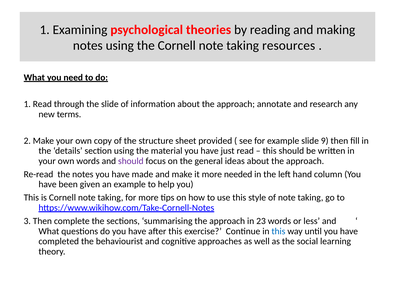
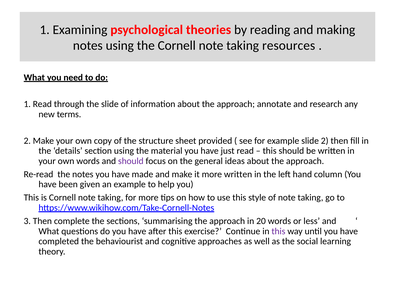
slide 9: 9 -> 2 (325, 140)
more needed: needed -> written (238, 174)
23: 23 -> 20 (261, 221)
this colour: blue -> purple (278, 231)
